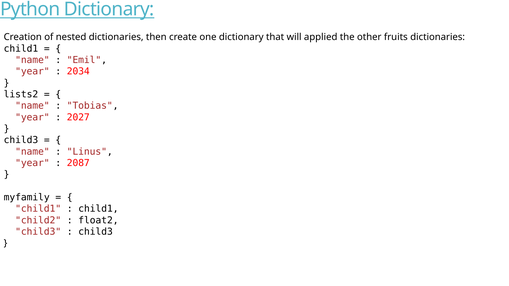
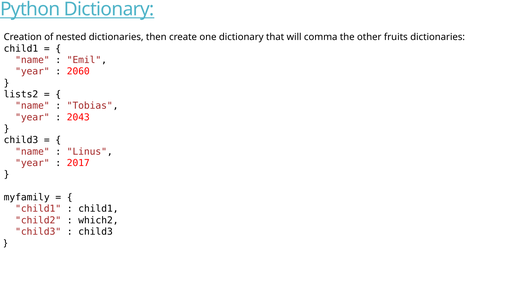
applied: applied -> comma (321, 37)
2034: 2034 -> 2060 (78, 72)
2027: 2027 -> 2043 (78, 117)
2087: 2087 -> 2017 (78, 163)
float2: float2 -> which2 (98, 220)
